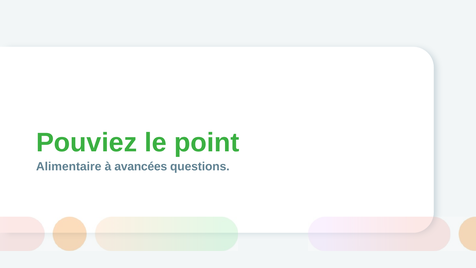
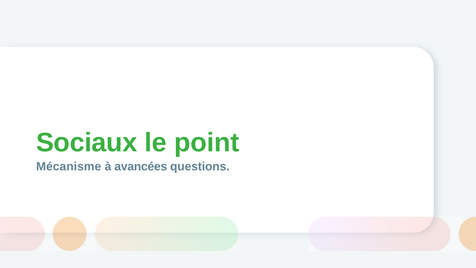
Pouviez: Pouviez -> Sociaux (87, 142)
Alimentaire: Alimentaire -> Mécanisme (69, 167)
